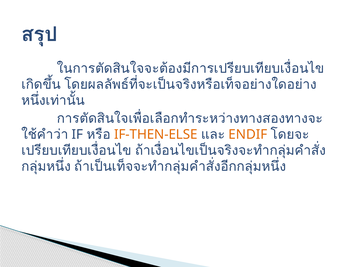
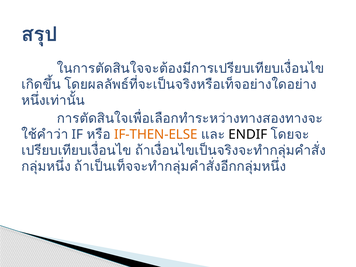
ENDIF colour: orange -> black (248, 134)
